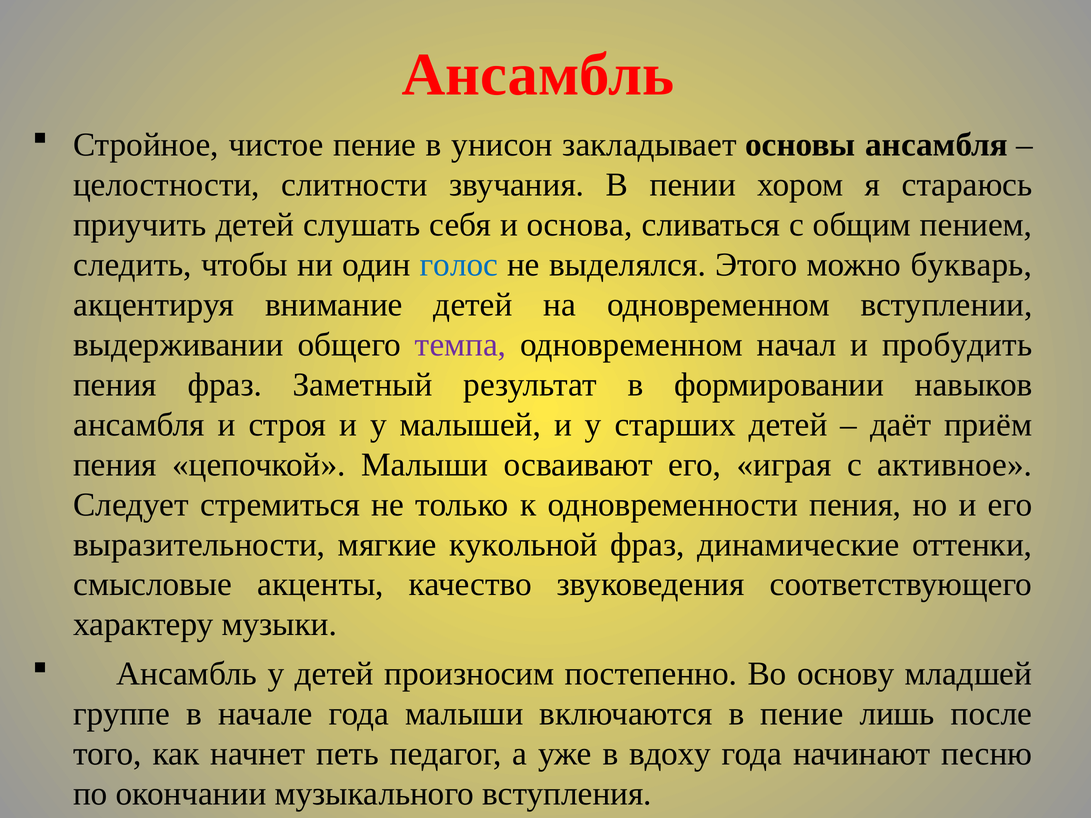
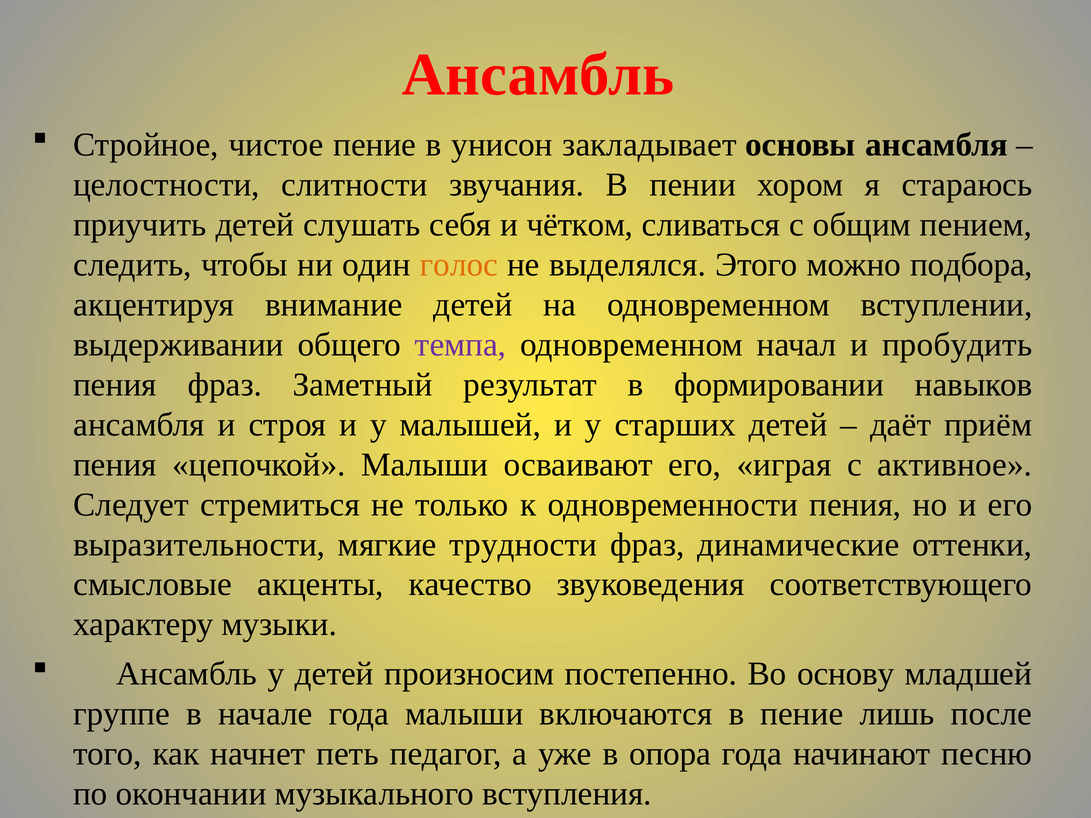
основа: основа -> чётком (580, 225)
голос colour: blue -> orange (459, 265)
букварь: букварь -> подбора (972, 265)
кукольной: кукольной -> трудности (523, 545)
вдоху: вдоху -> опора (670, 754)
